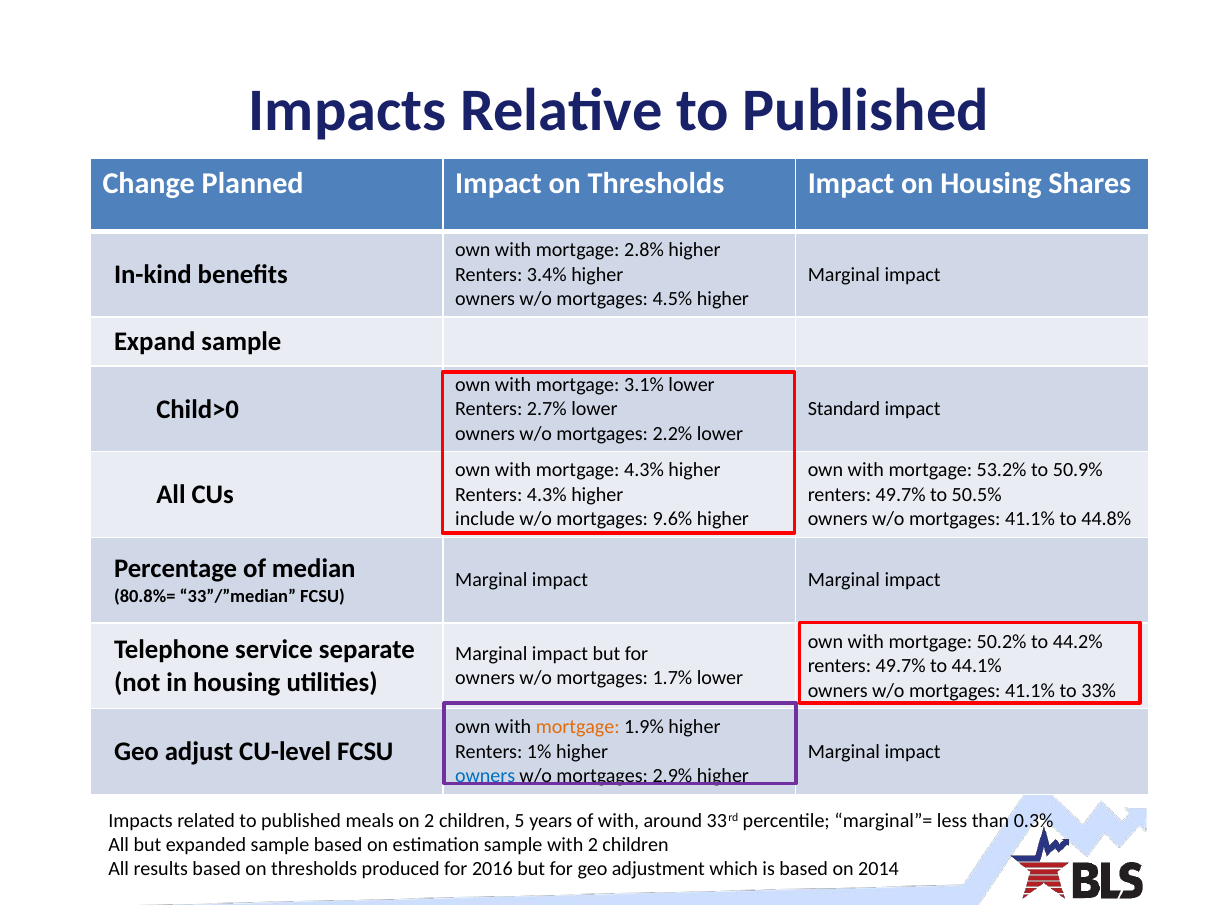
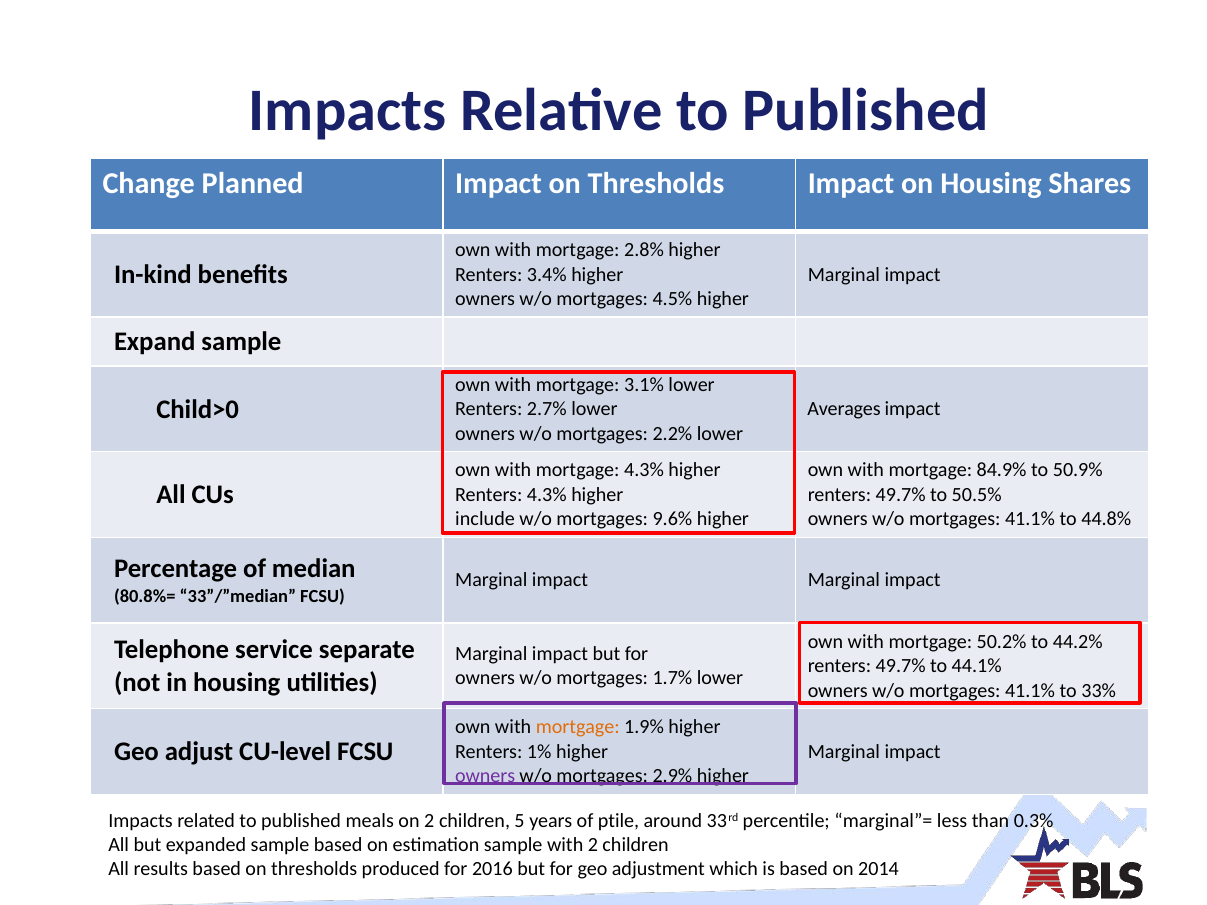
Standard: Standard -> Averages (844, 409)
53.2%: 53.2% -> 84.9% (1002, 470)
owners colour: blue -> purple (485, 776)
of with: with -> ptile (619, 821)
